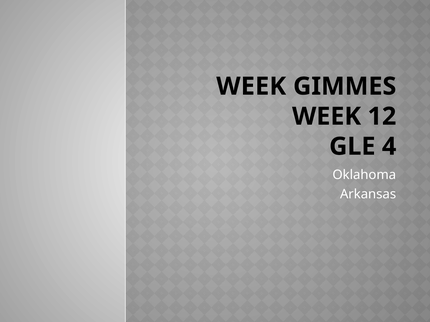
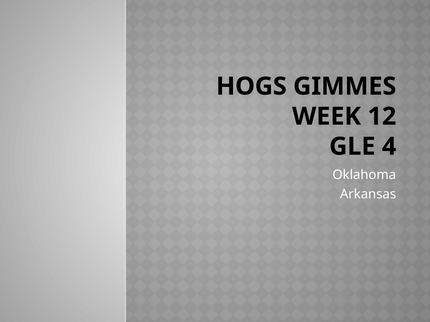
WEEK: WEEK -> HOGS (251, 86)
